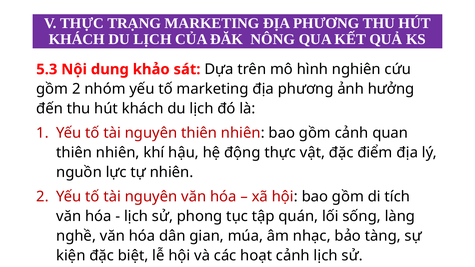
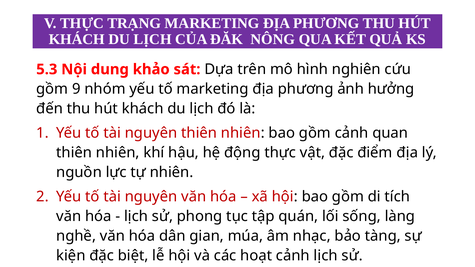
gồm 2: 2 -> 9 (76, 89)
